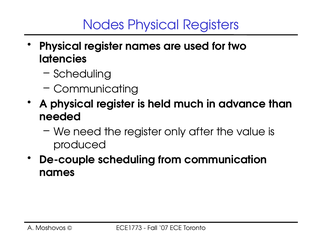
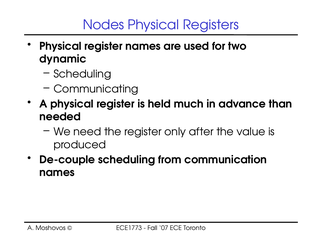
latencies: latencies -> dynamic (63, 59)
